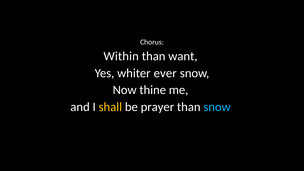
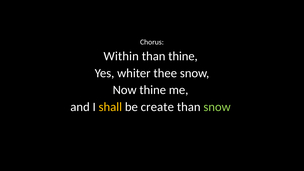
than want: want -> thine (183, 56)
ever: ever -> thee (165, 73)
prayer: prayer -> create (157, 107)
snow colour: light blue -> light green (217, 107)
